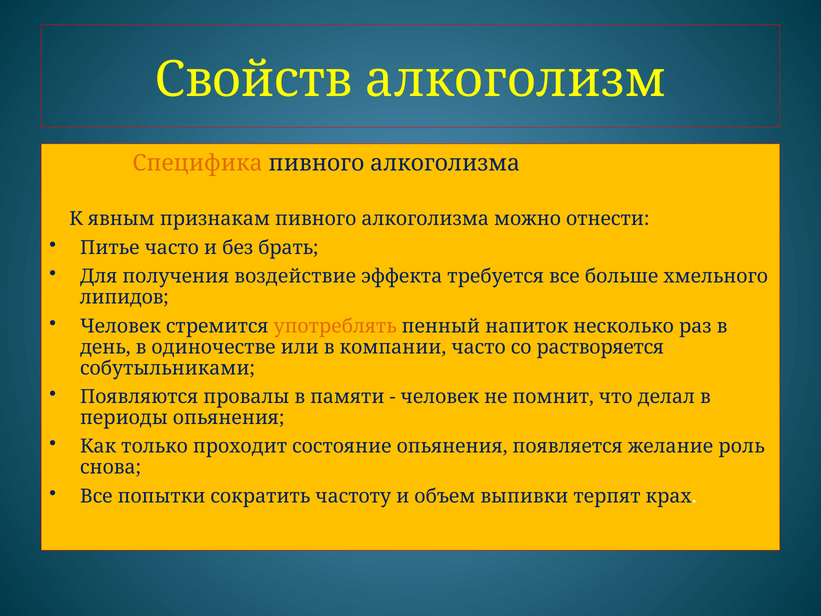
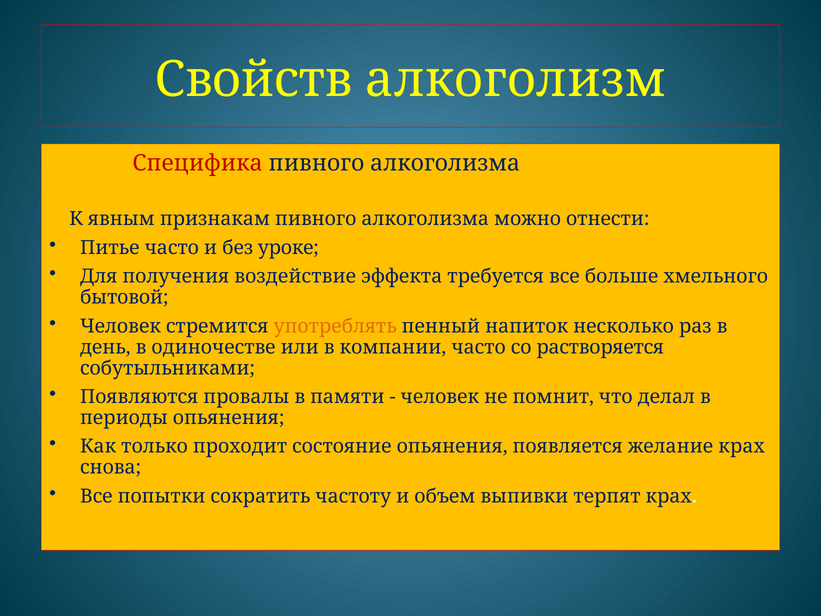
Специфика colour: orange -> red (198, 163)
брать: брать -> уроке (288, 248)
липидов: липидов -> бытовой (124, 297)
желание роль: роль -> крах (742, 446)
